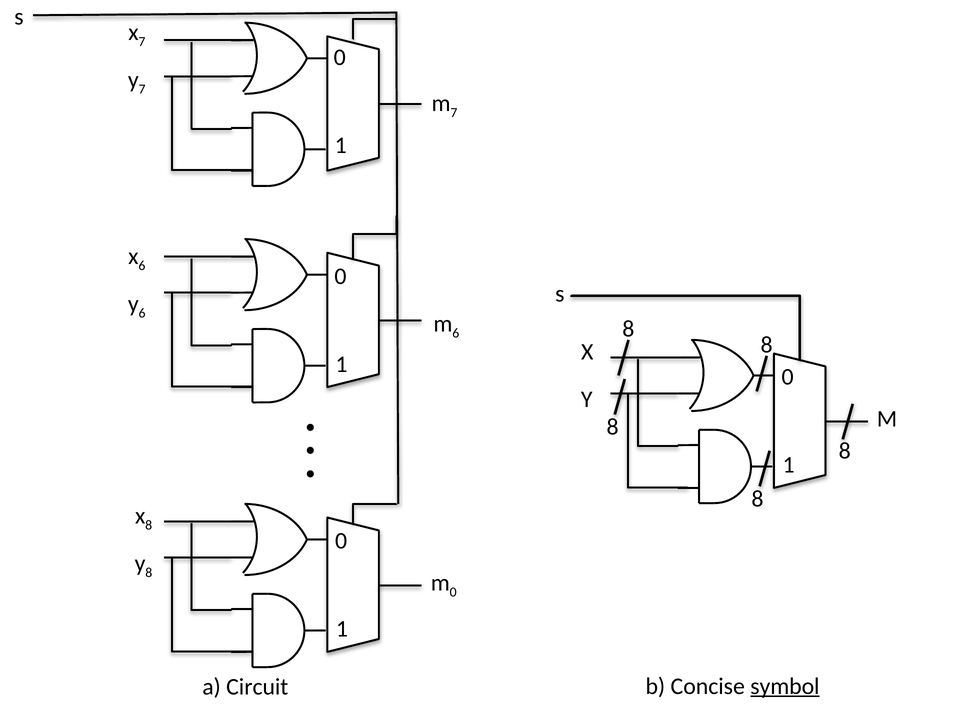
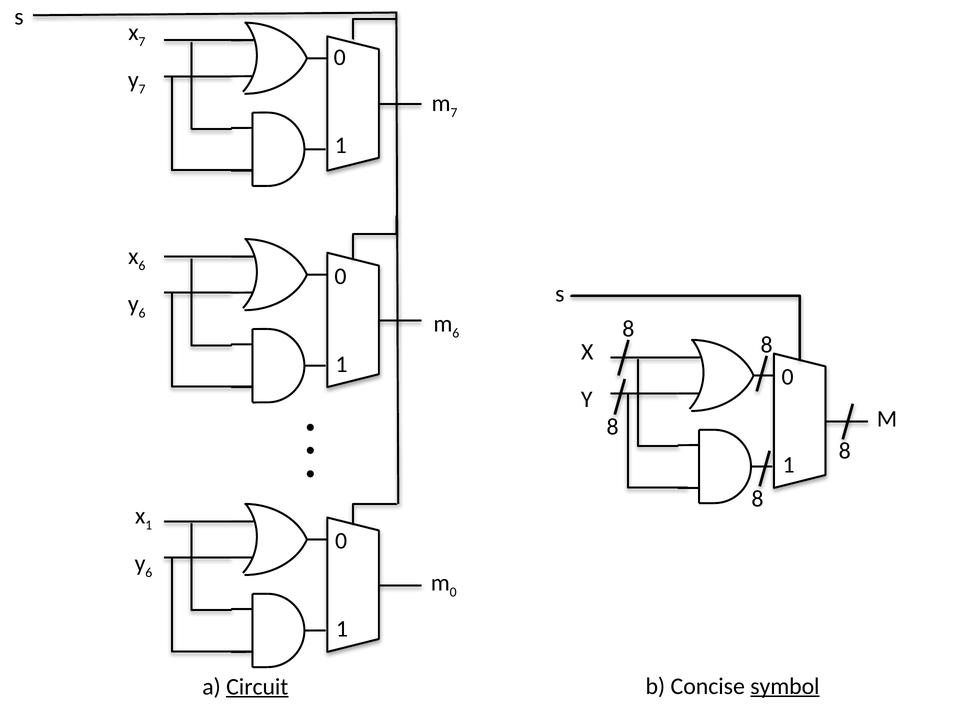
x 8: 8 -> 1 (149, 525)
8: 8 -> 6 (149, 573)
Circuit underline: none -> present (257, 686)
